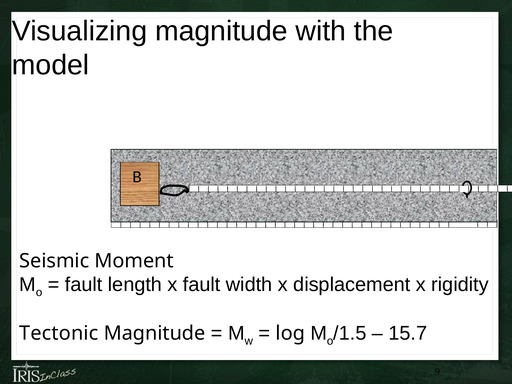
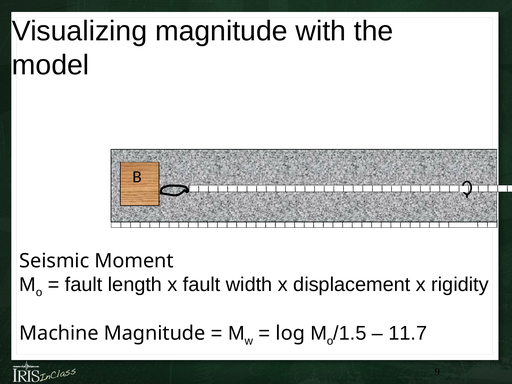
Tectonic: Tectonic -> Machine (59, 333)
15.7: 15.7 -> 11.7 (408, 333)
